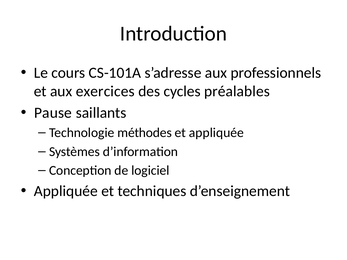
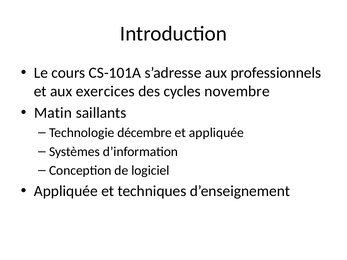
préalables: préalables -> novembre (237, 91)
Pause: Pause -> Matin (53, 113)
méthodes: méthodes -> décembre (145, 133)
